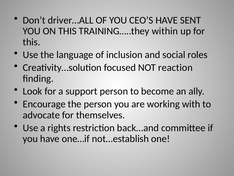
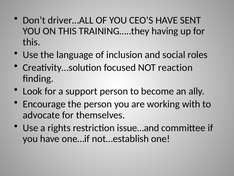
within: within -> having (165, 31)
back…and: back…and -> issue…and (138, 127)
